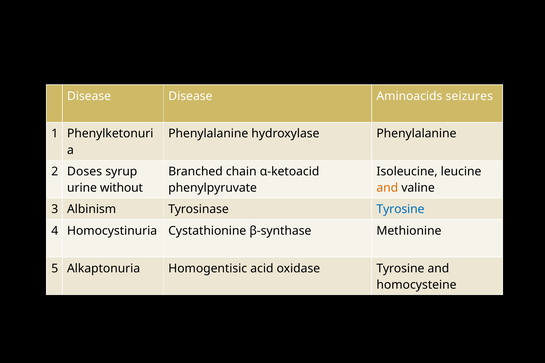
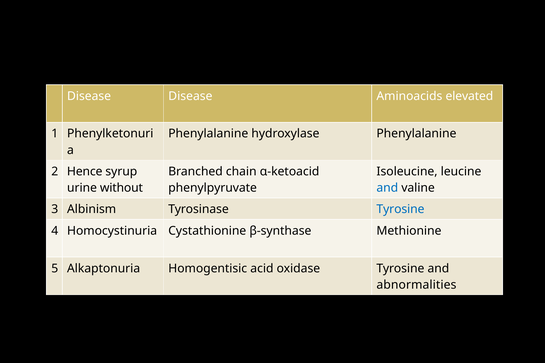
seizures: seizures -> elevated (469, 96)
Doses: Doses -> Hence (85, 172)
and colour: orange -> blue (387, 188)
homocysteine: homocysteine -> abnormalities (416, 285)
